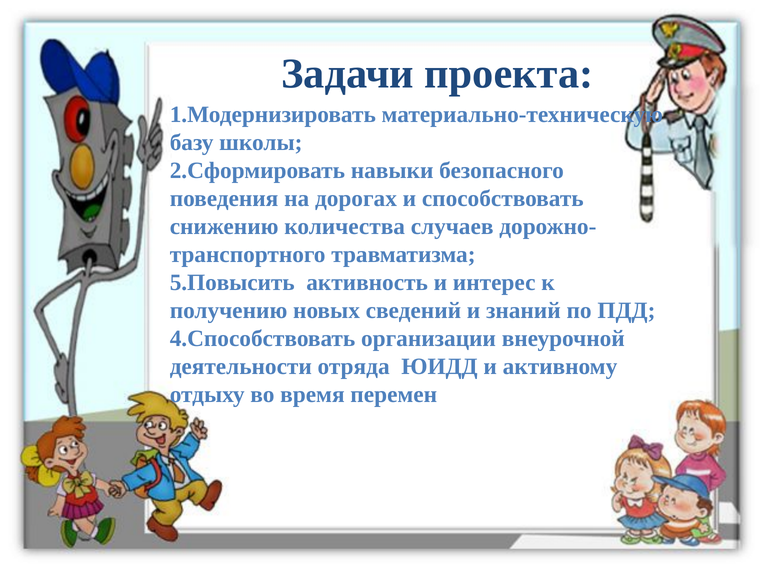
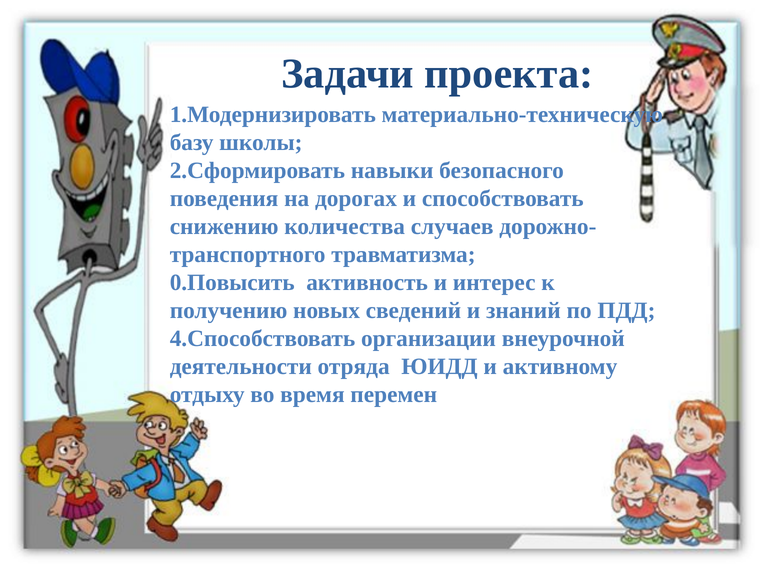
5.Повысить: 5.Повысить -> 0.Повысить (232, 283)
